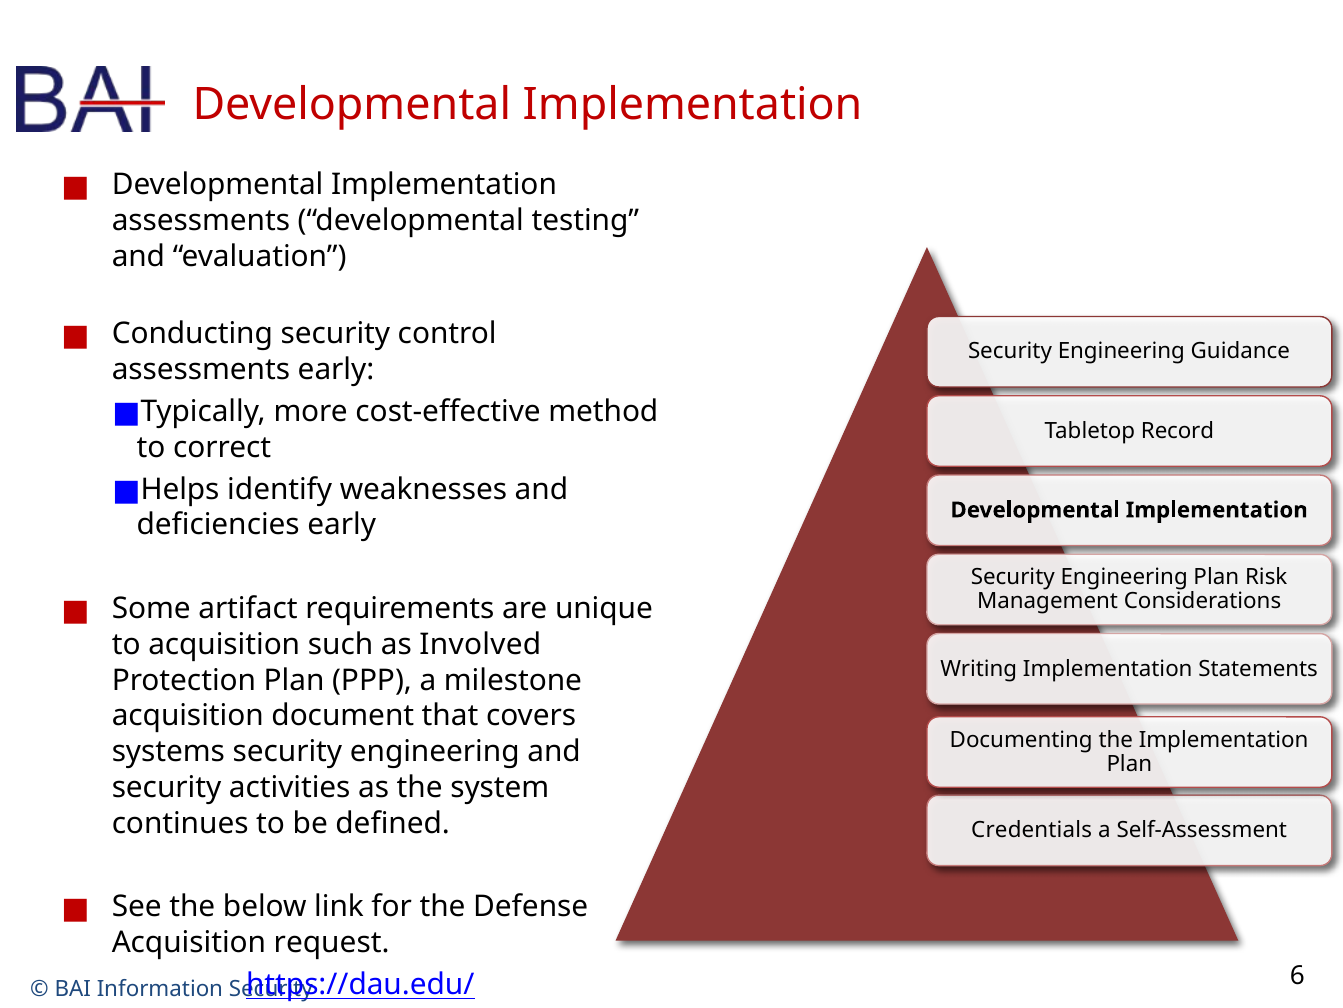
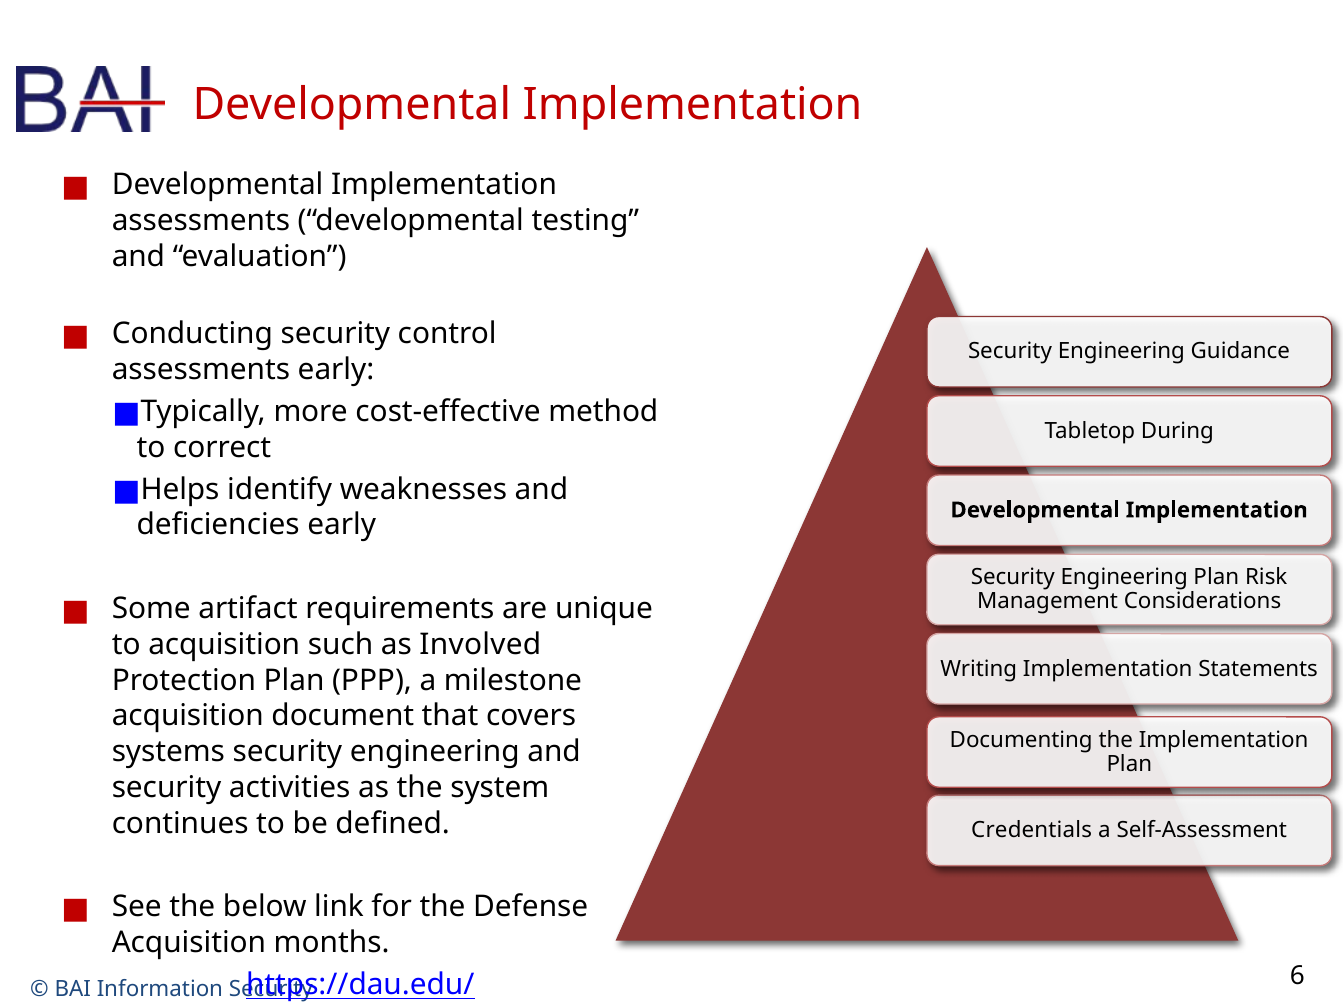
Record: Record -> During (1177, 431)
request: request -> months (332, 942)
